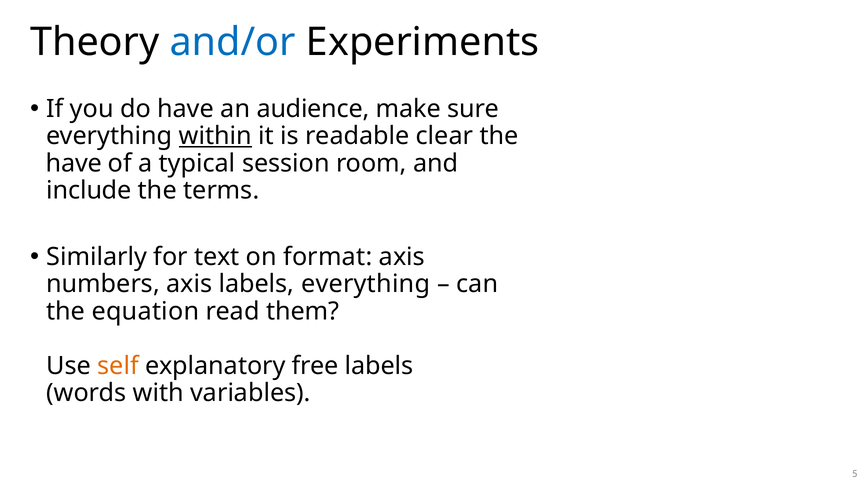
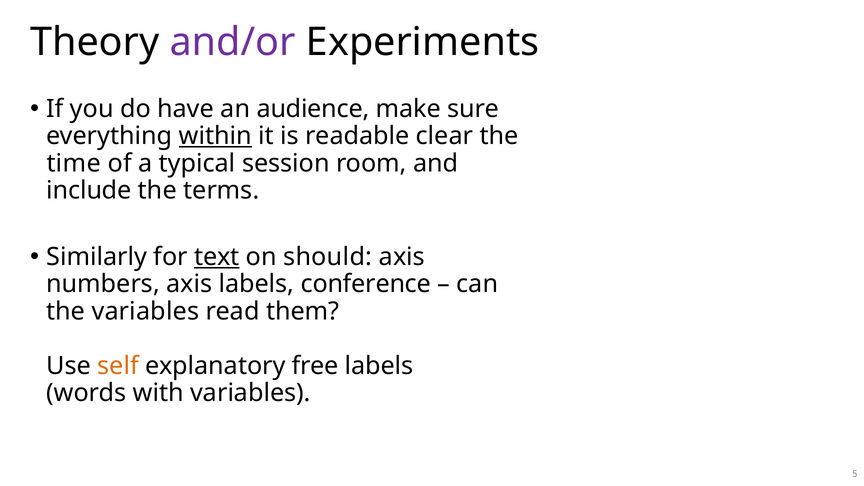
and/or colour: blue -> purple (233, 42)
have: have -> time (74, 163)
text underline: none -> present (217, 257)
format: format -> should (328, 257)
labels everything: everything -> conference (366, 284)
the equation: equation -> variables (145, 311)
